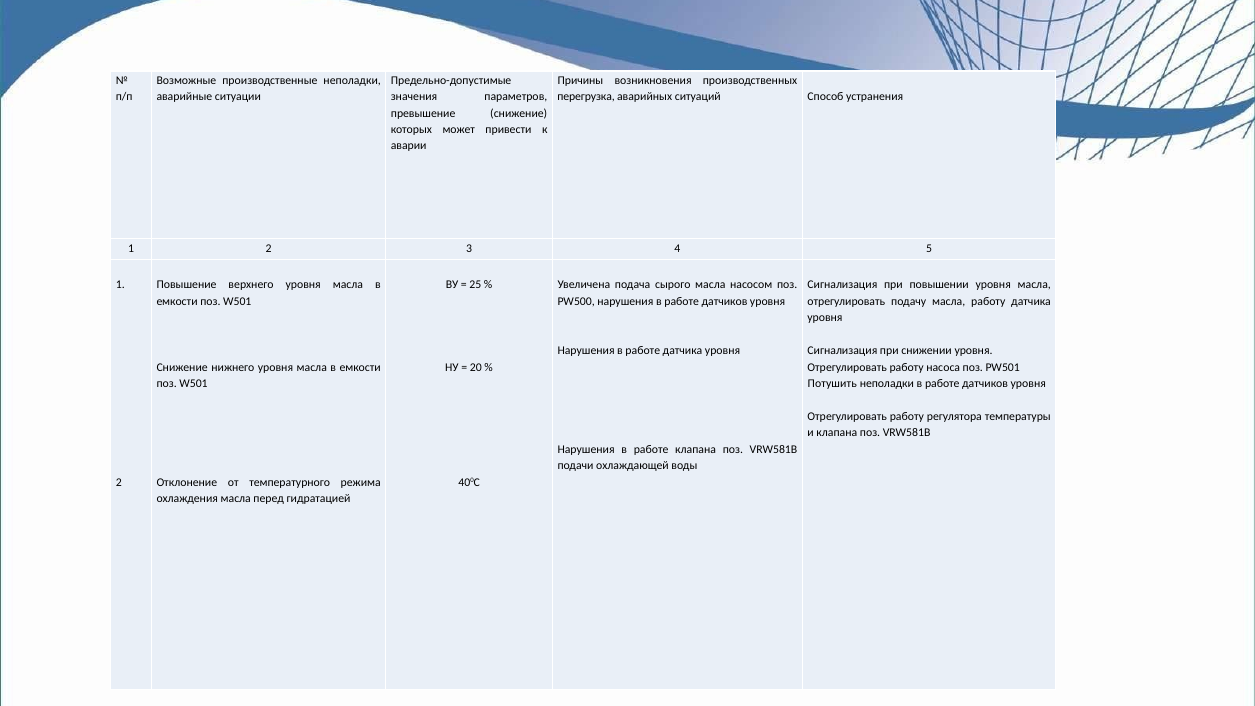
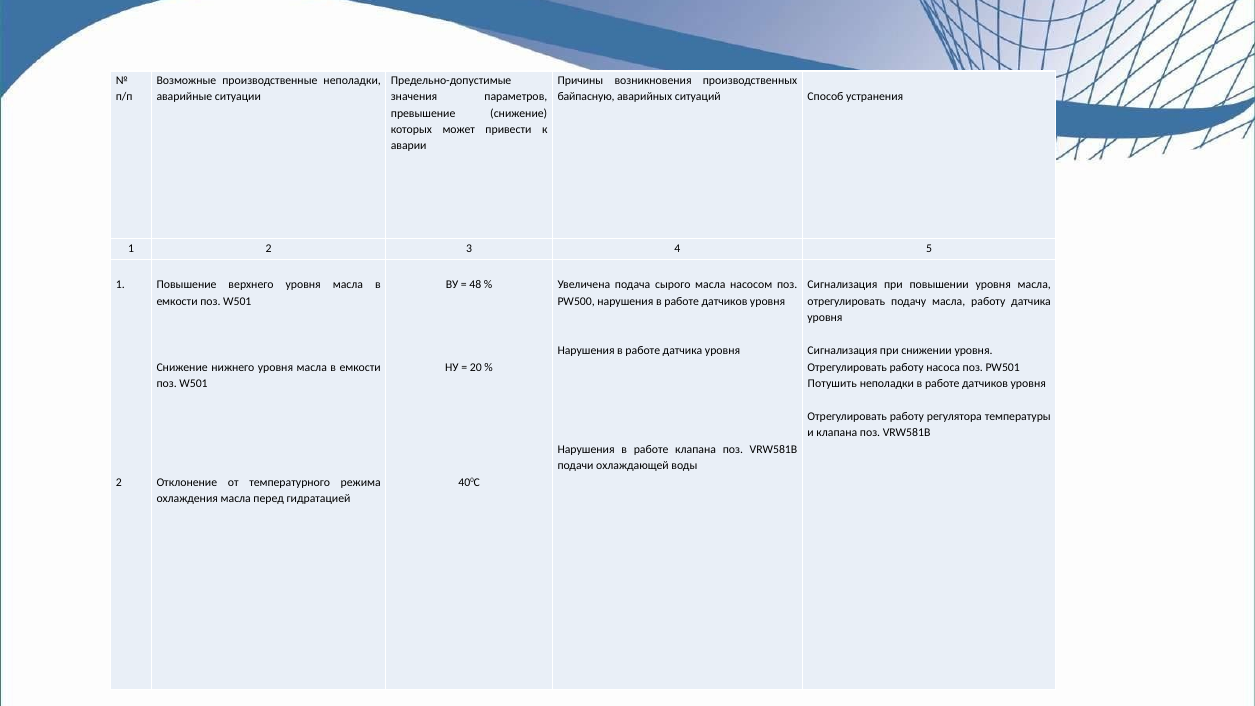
перегрузка: перегрузка -> байпасную (586, 97)
25: 25 -> 48 (475, 285)
